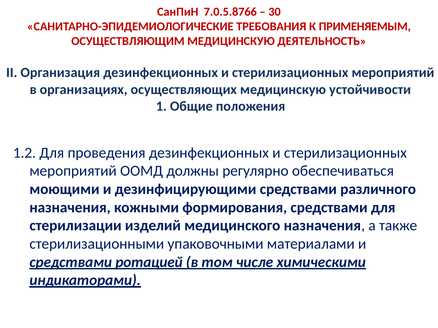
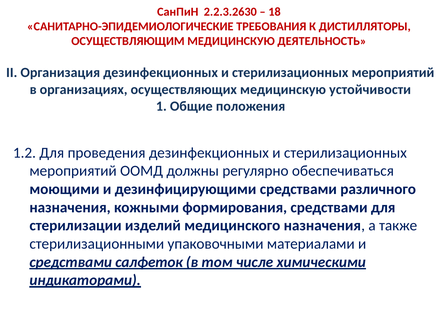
7.0.5.8766: 7.0.5.8766 -> 2.2.3.2630 (230, 12)
30: 30 -> 18 (275, 12)
ПРИМЕНЯЕМЫМ: ПРИМЕНЯЕМЫМ -> ДИСТИЛЛЯТОРЫ (365, 27)
ротацией: ротацией -> салфеток (149, 262)
